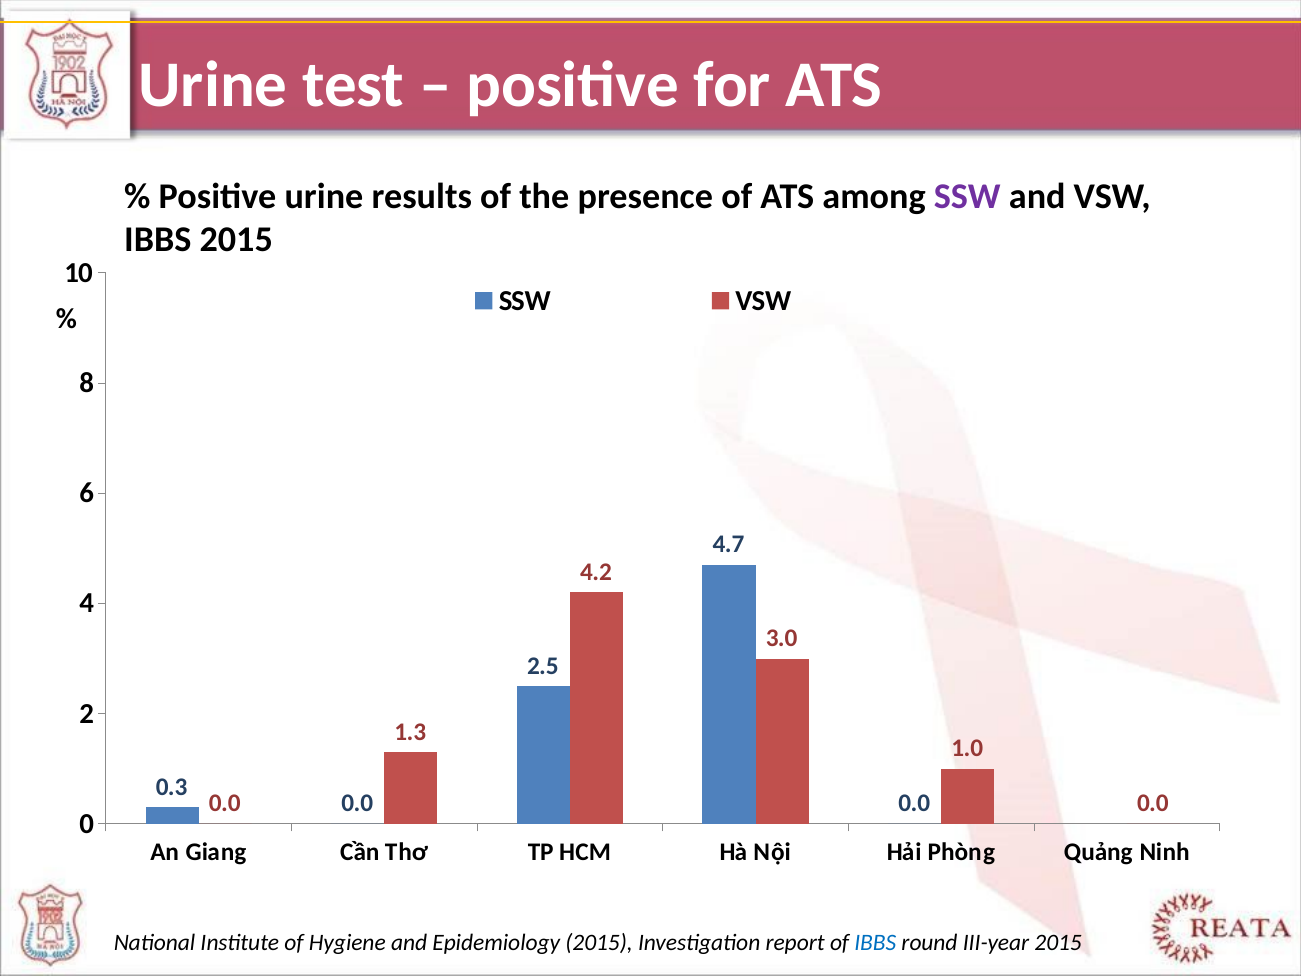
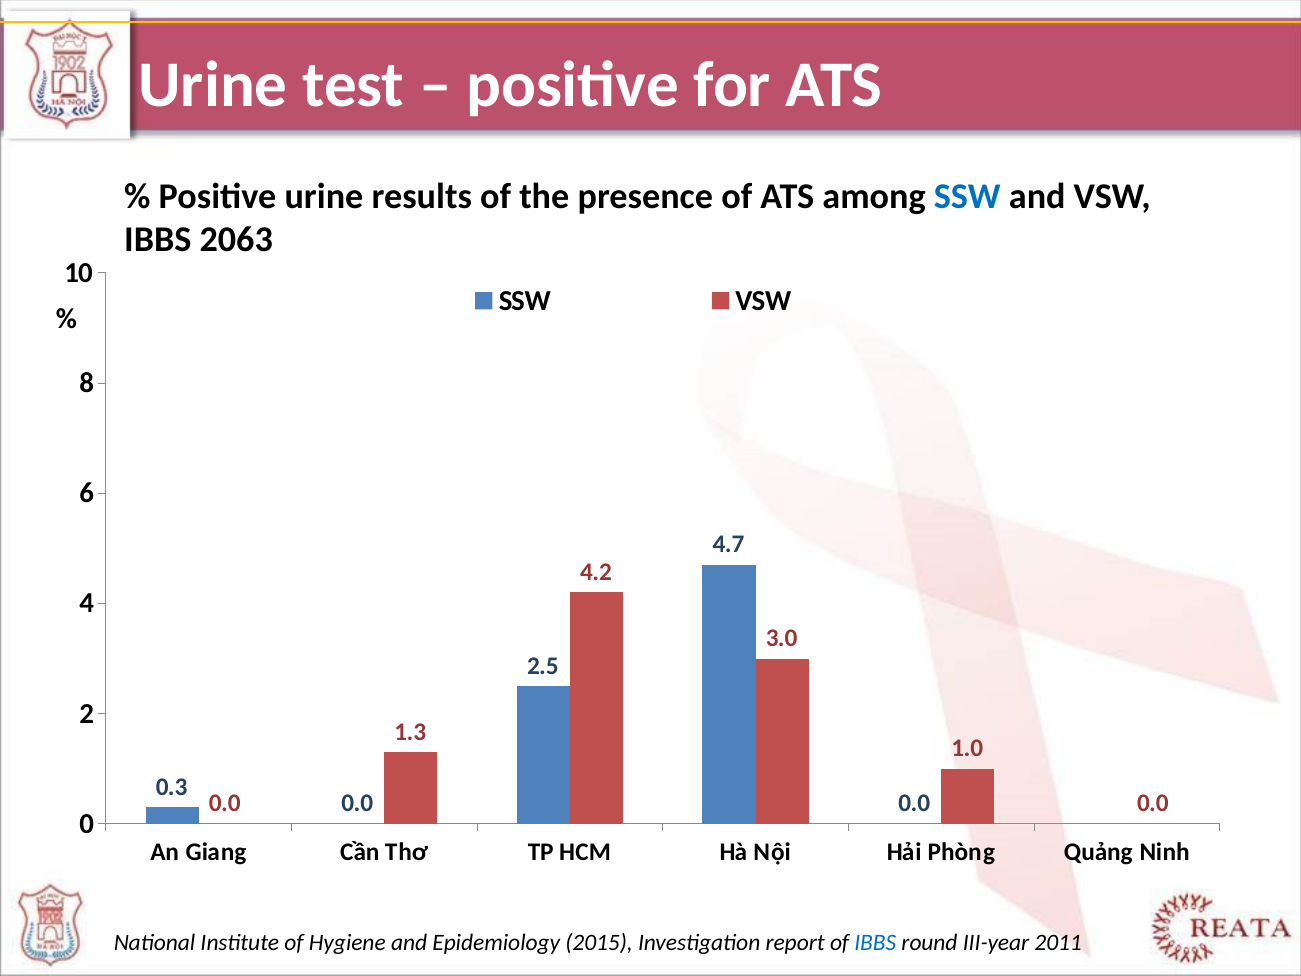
SSW colour: purple -> blue (967, 197)
IBBS 2015: 2015 -> 2063 (236, 240)
III-year 2015: 2015 -> 2011 (1058, 942)
